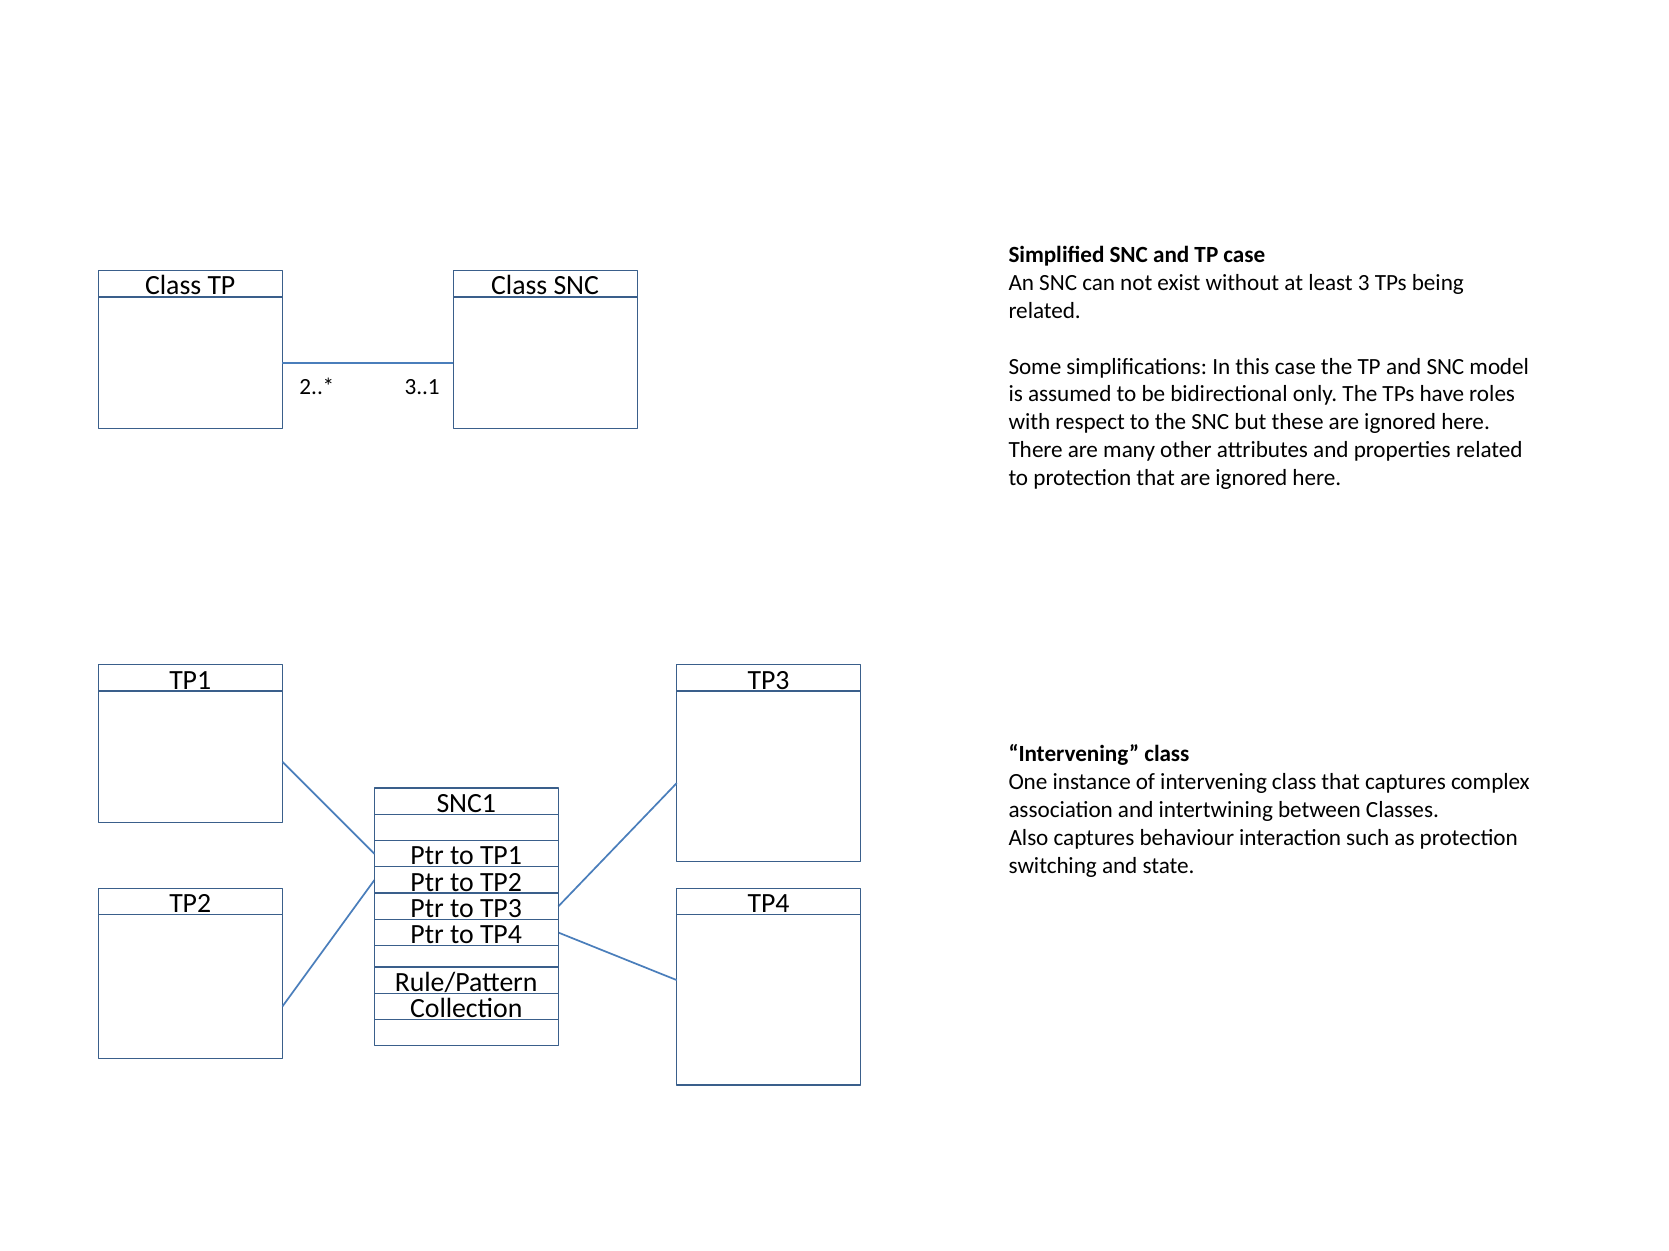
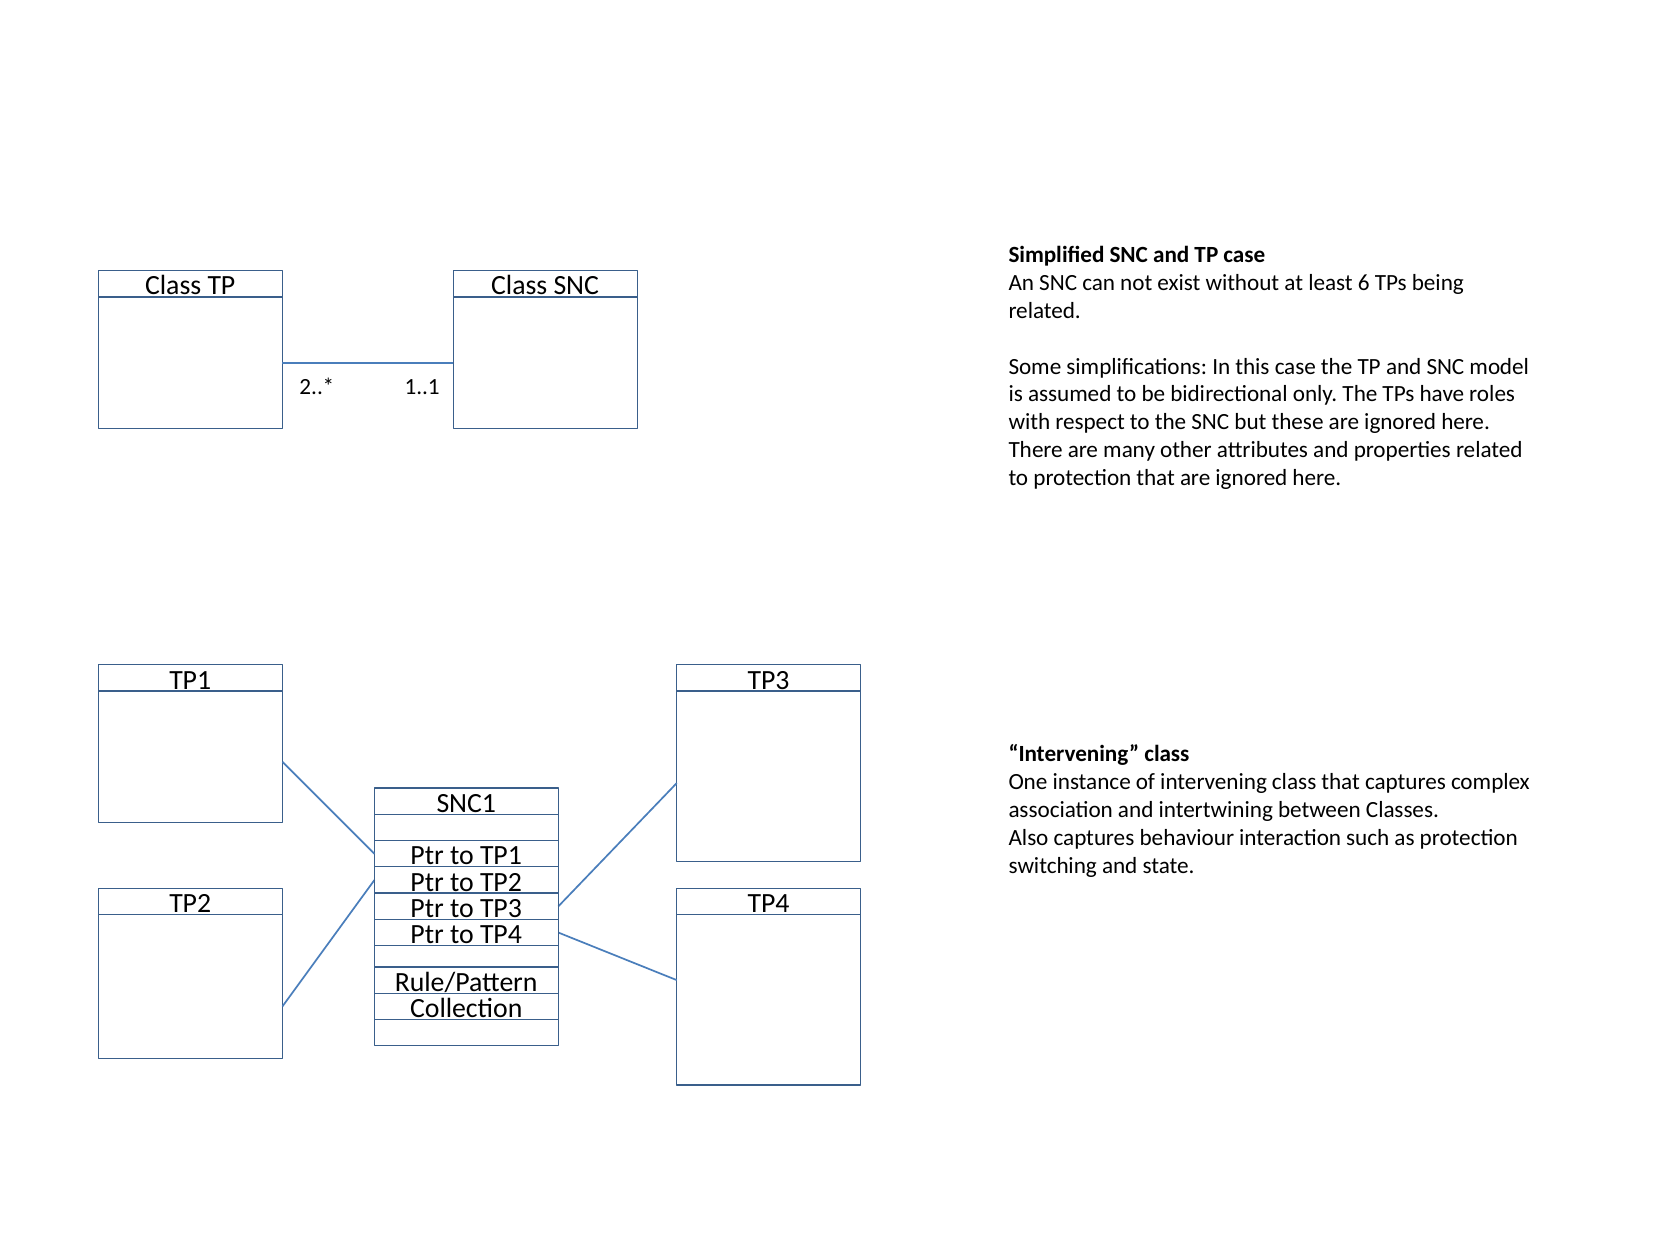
3: 3 -> 6 (1364, 283)
3..1: 3..1 -> 1..1 (422, 387)
